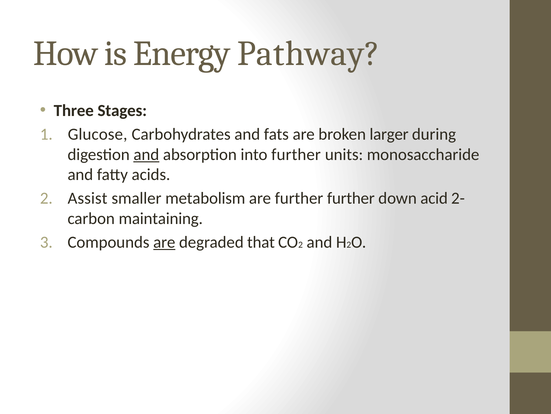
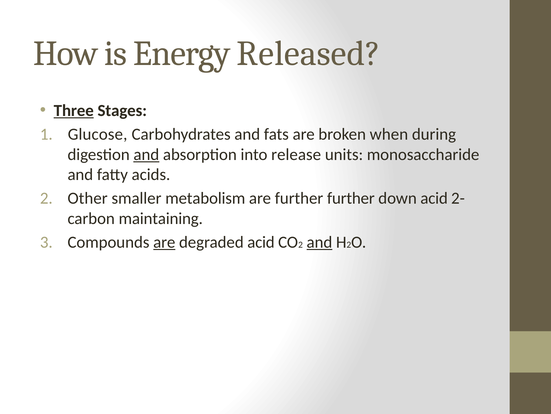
Pathway: Pathway -> Released (308, 53)
Three underline: none -> present (74, 110)
larger: larger -> when (389, 134)
into further: further -> release (296, 154)
Assist: Assist -> Other (88, 198)
degraded that: that -> acid (261, 242)
and underline: none -> present (319, 242)
